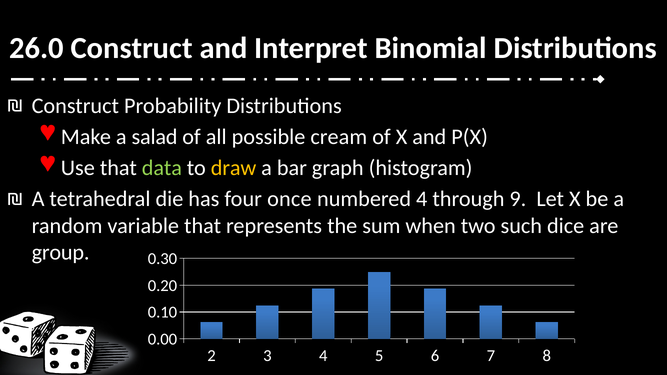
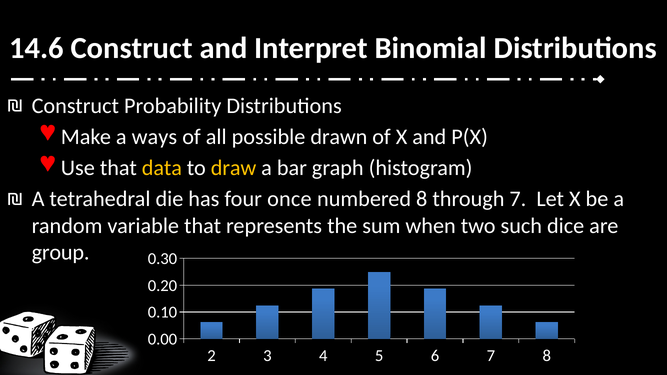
26.0: 26.0 -> 14.6 (37, 48)
salad: salad -> ways (154, 137)
cream: cream -> drawn (339, 137)
data colour: light green -> yellow (162, 168)
numbered 4: 4 -> 8 (422, 199)
through 9: 9 -> 7 (518, 199)
